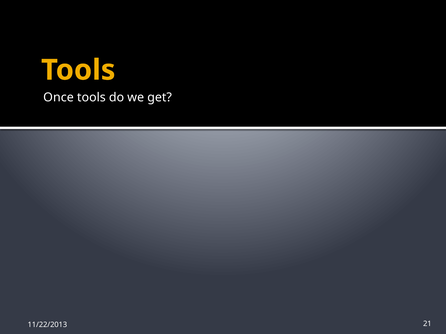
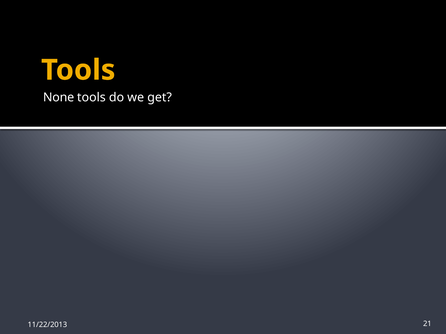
Once: Once -> None (59, 98)
